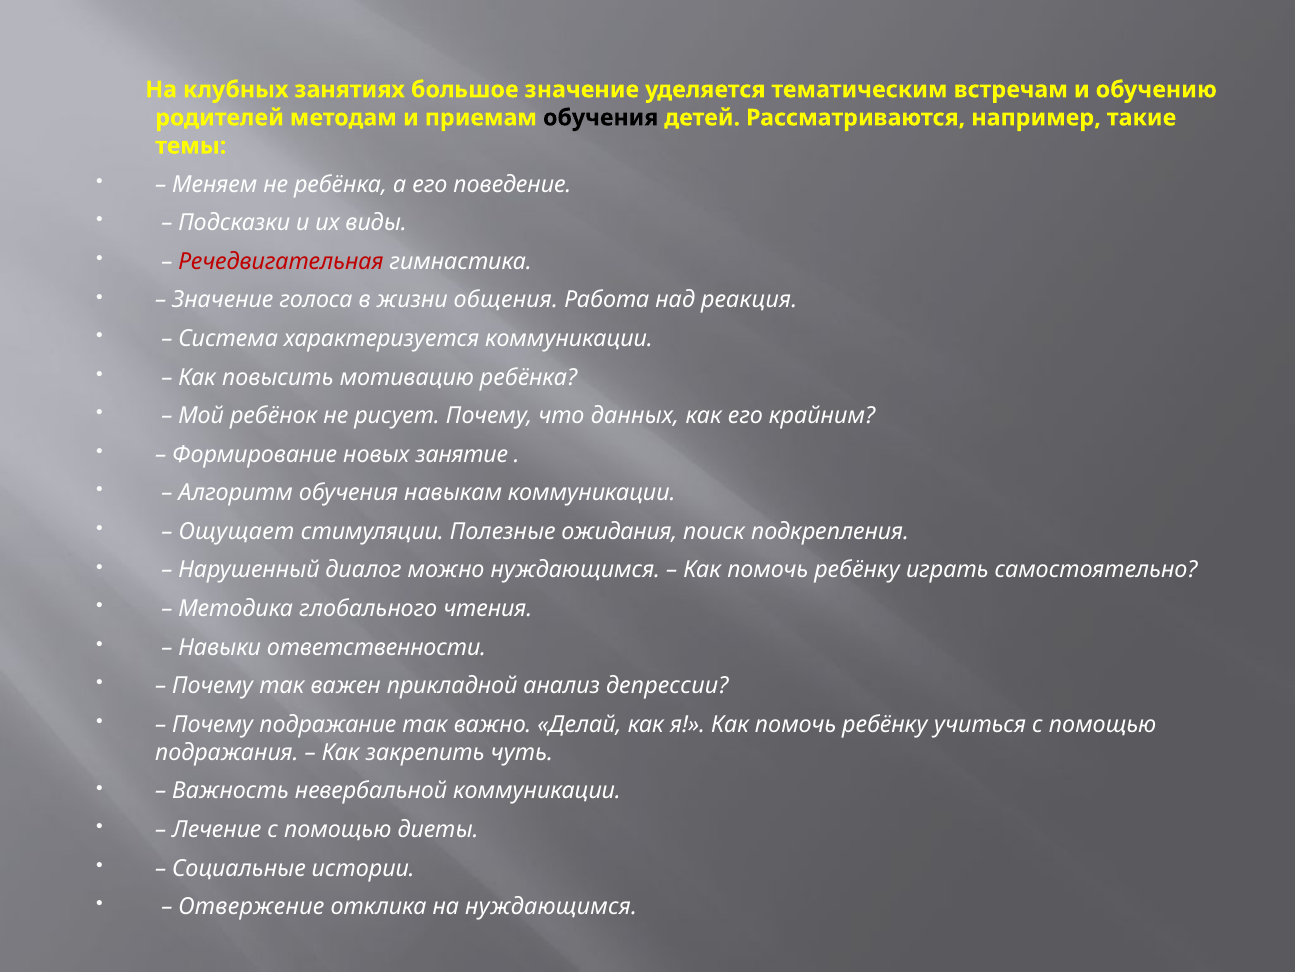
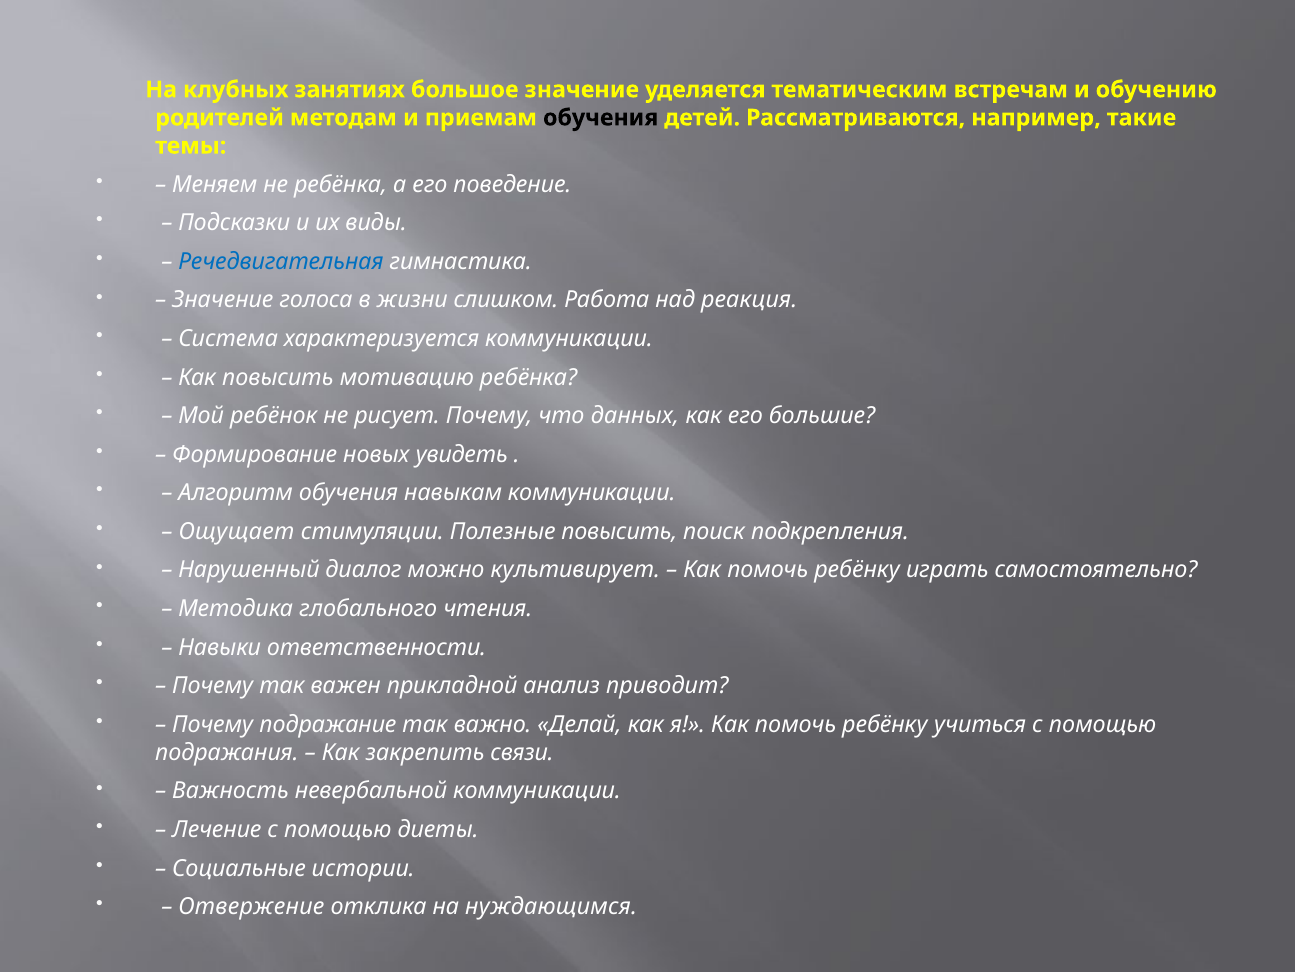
Речедвигательная colour: red -> blue (281, 261)
общения: общения -> слишком (506, 300)
крайним: крайним -> большие (822, 416)
занятие: занятие -> увидеть (462, 454)
Полезные ожидания: ожидания -> повысить (619, 531)
можно нуждающимся: нуждающимся -> культивирует (575, 570)
депрессии: депрессии -> приводит (667, 685)
чуть: чуть -> связи (522, 752)
